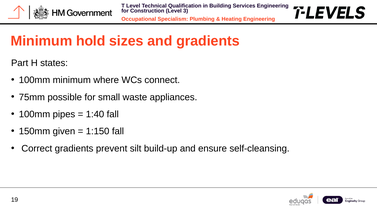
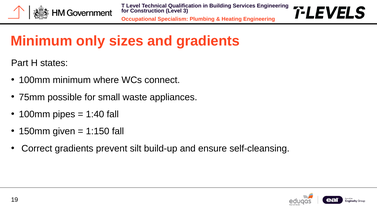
hold: hold -> only (91, 41)
